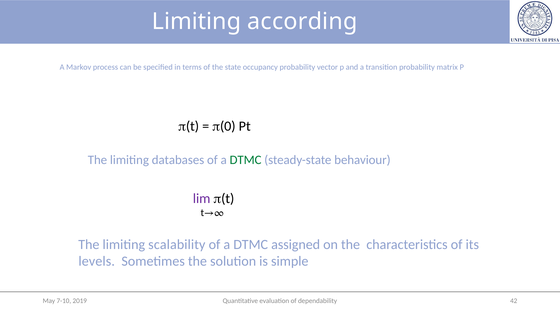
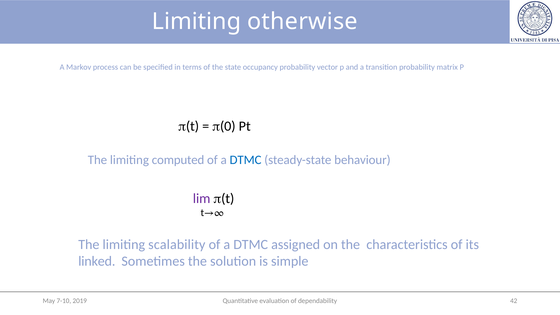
according: according -> otherwise (302, 21)
databases: databases -> computed (178, 160)
DTMC colour: green -> blue (246, 160)
levels: levels -> linked (97, 261)
